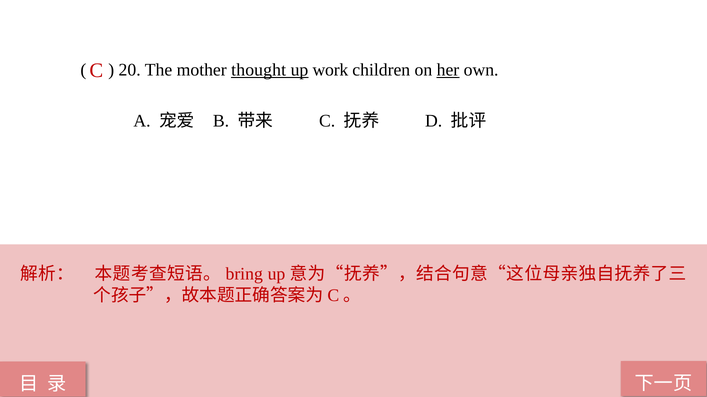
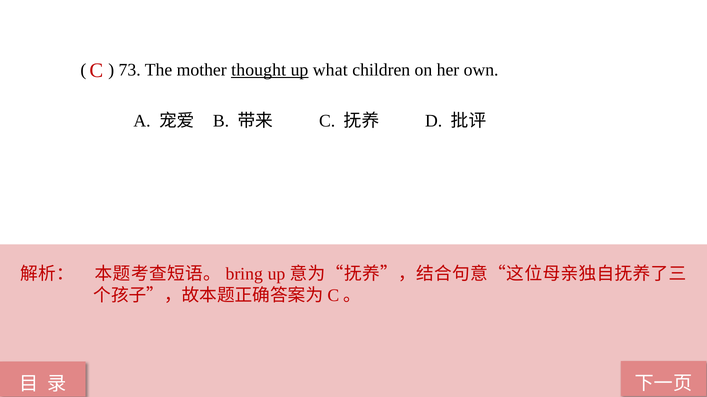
20: 20 -> 73 (130, 70)
work: work -> what (330, 70)
her underline: present -> none (448, 70)
